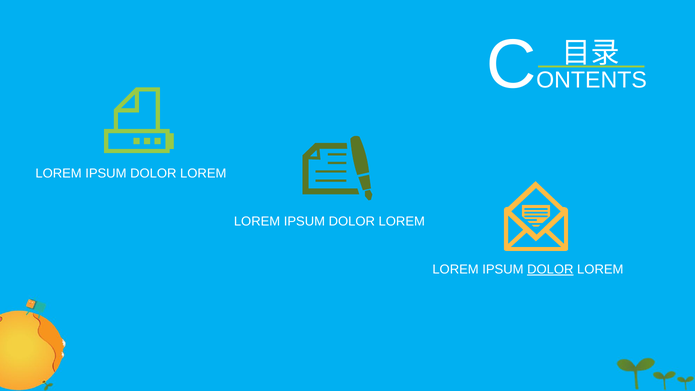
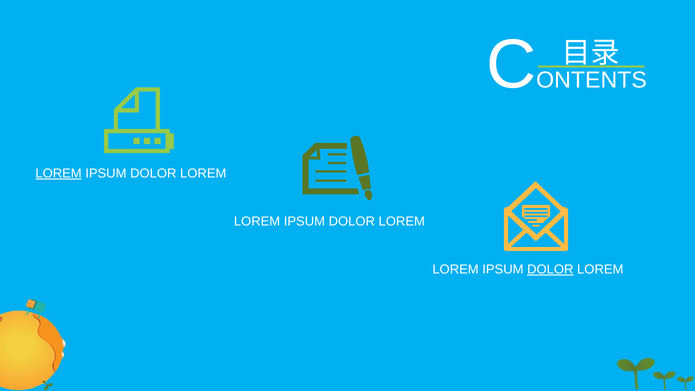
LOREM underline: none -> present (59, 173)
